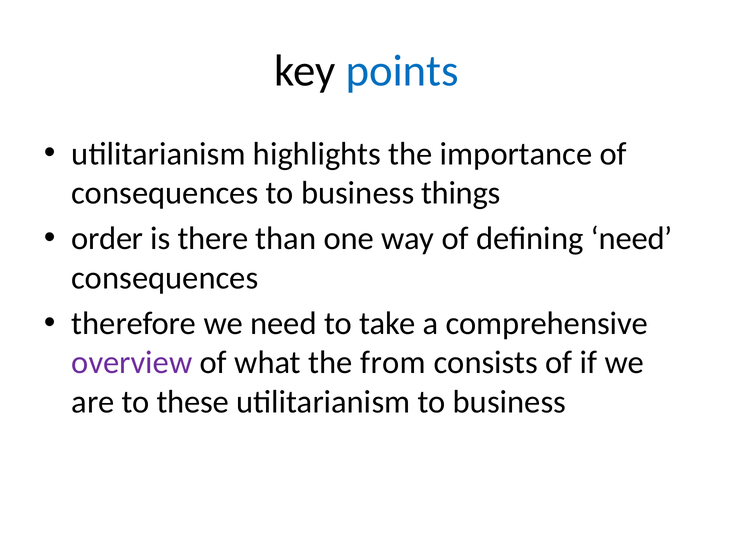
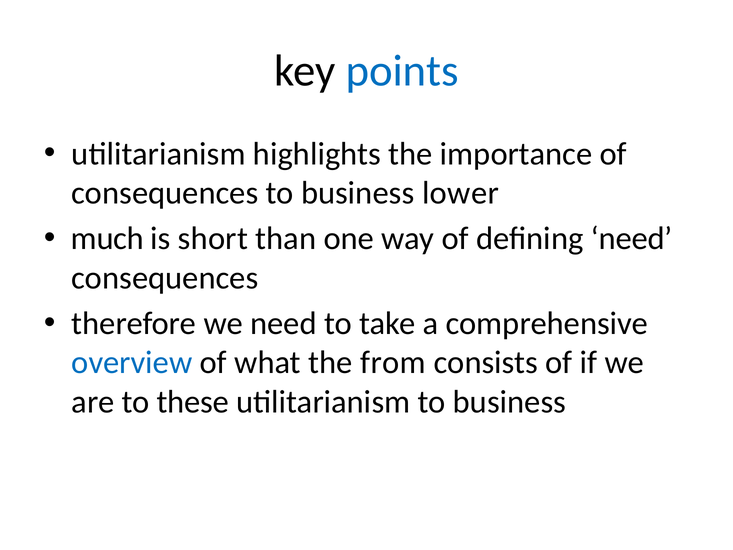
things: things -> lower (461, 193)
order: order -> much (107, 239)
there: there -> short (213, 239)
overview colour: purple -> blue (132, 363)
